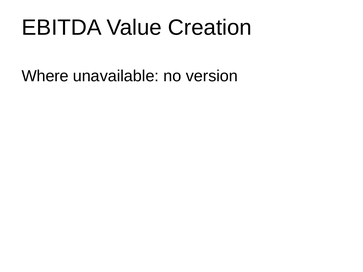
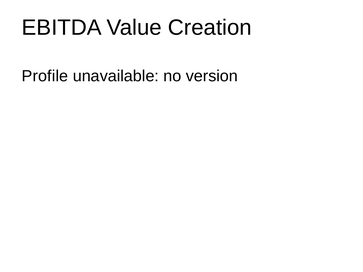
Where: Where -> Profile (45, 76)
